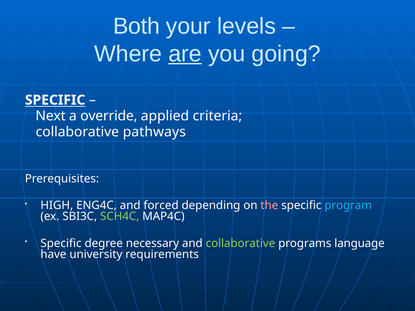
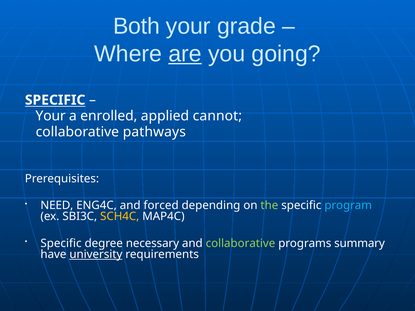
levels: levels -> grade (246, 26)
Next: Next -> Your (51, 116)
override: override -> enrolled (109, 116)
criteria: criteria -> cannot (217, 116)
HIGH: HIGH -> NEED (57, 206)
the colour: pink -> light green (269, 206)
SCH4C colour: light green -> yellow (120, 217)
language: language -> summary (360, 243)
university underline: none -> present (96, 254)
